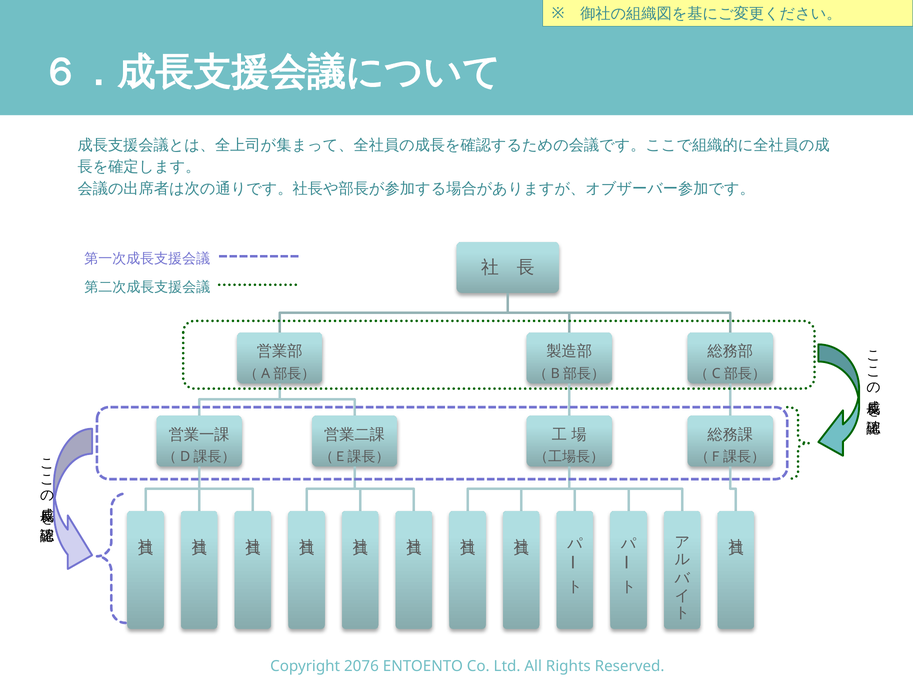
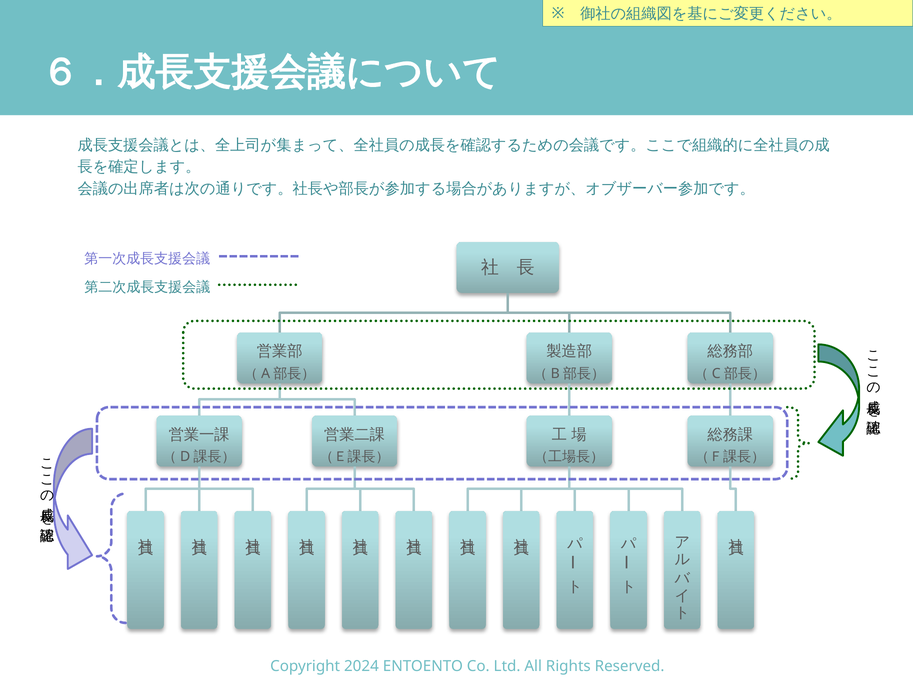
2076: 2076 -> 2024 (361, 666)
